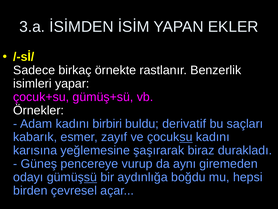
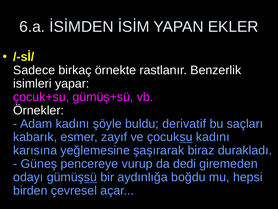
3.a: 3.a -> 6.a (32, 27)
birbiri: birbiri -> şöyle (107, 123)
aynı: aynı -> dedi (185, 163)
